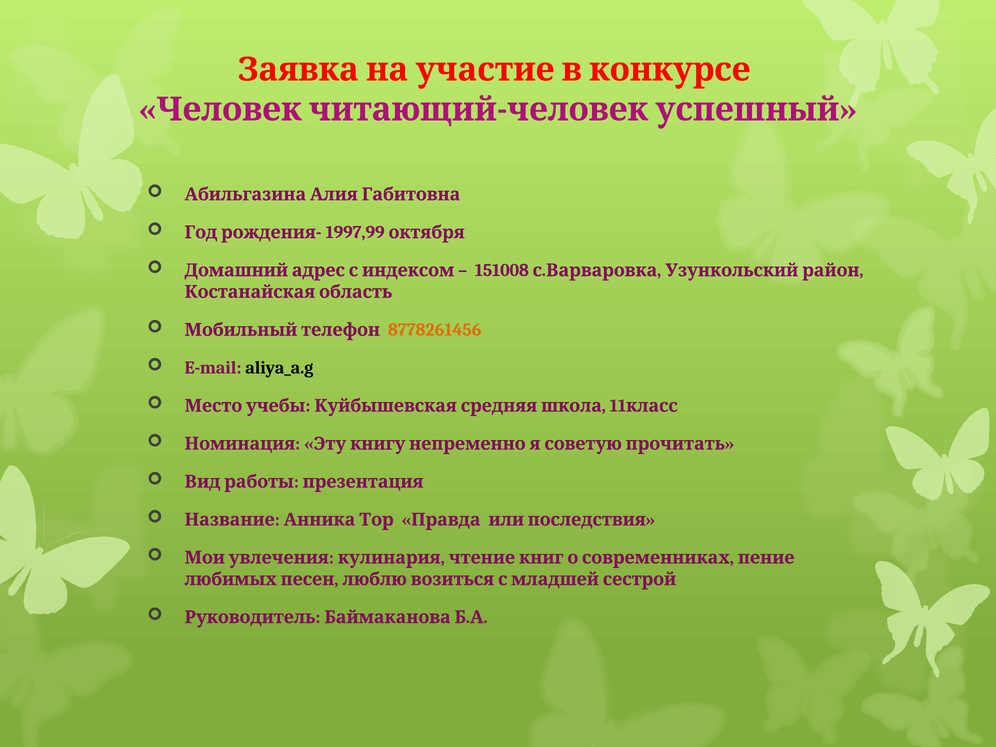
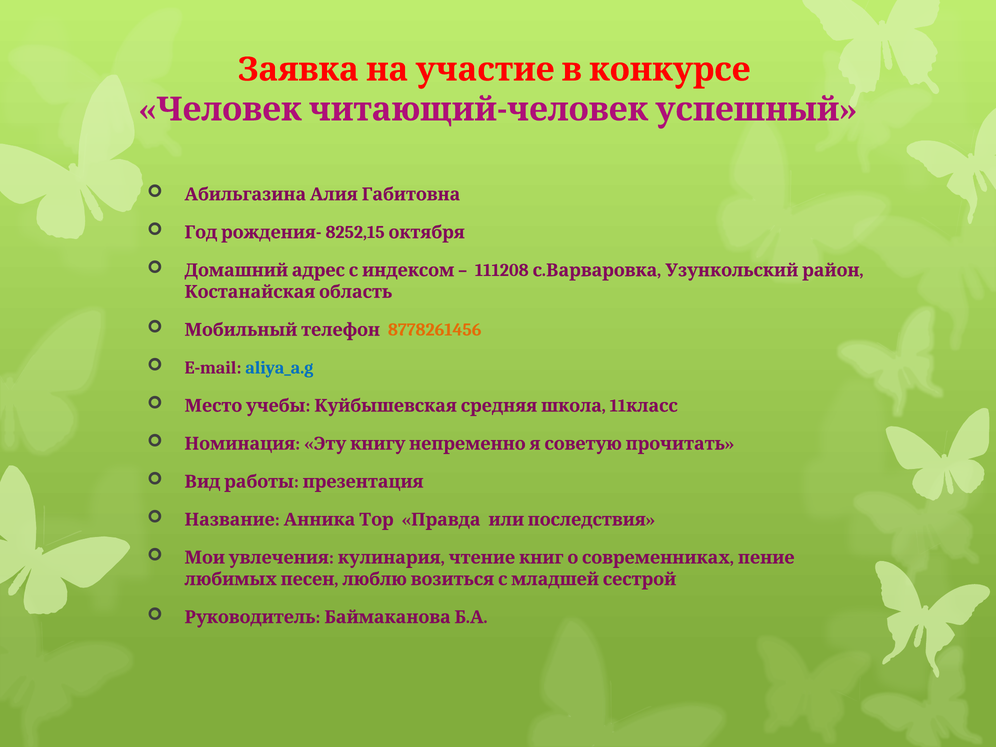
1997,99: 1997,99 -> 8252,15 (355, 232)
151008: 151008 -> 111208 (502, 270)
aliya_a.g colour: black -> blue (279, 368)
